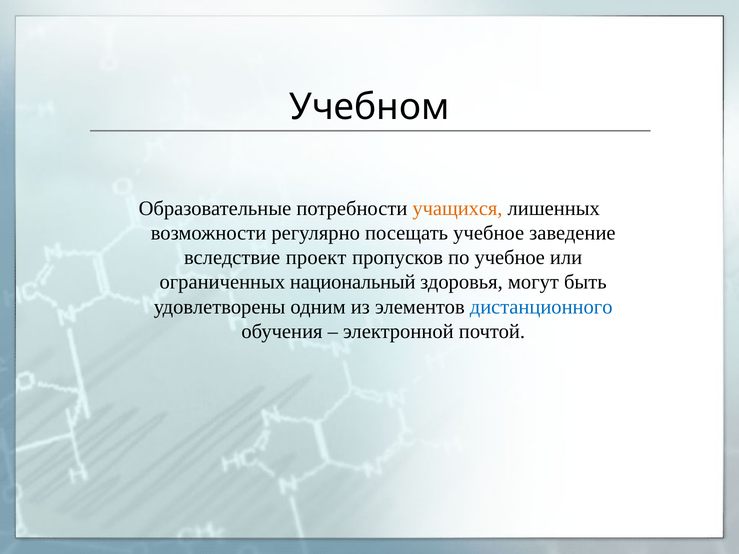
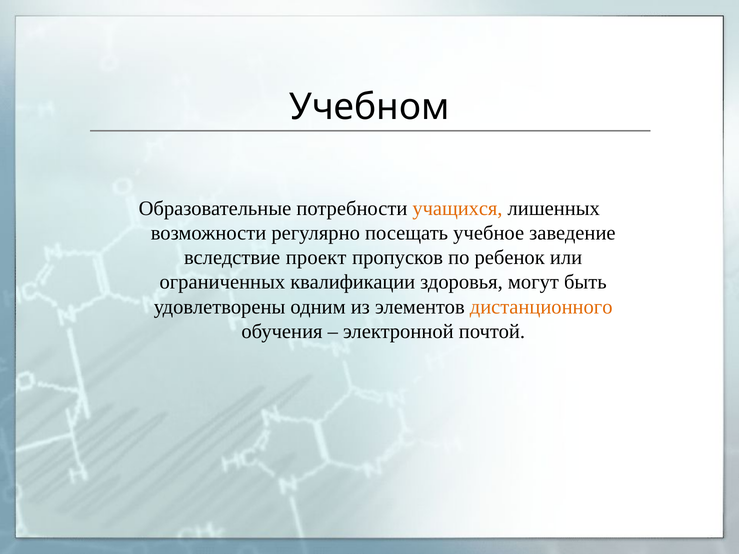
по учебное: учебное -> ребенок (510, 258)
национальный: национальный -> квалификации (353, 282)
дистанционного colour: blue -> orange (541, 307)
